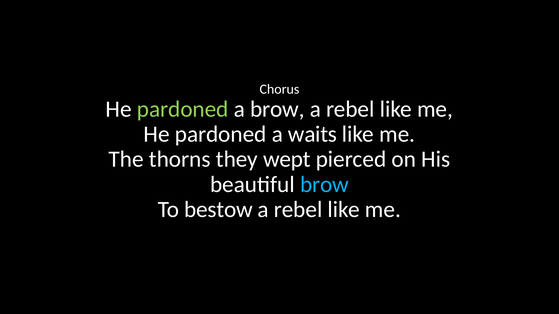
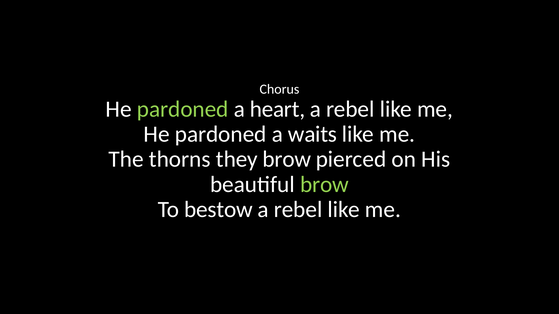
a brow: brow -> heart (277, 109)
they wept: wept -> brow (287, 160)
brow colour: light blue -> light green (324, 185)
